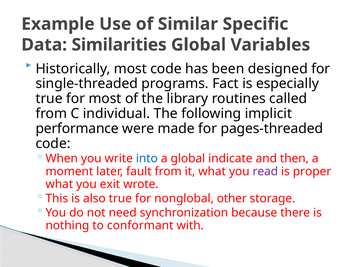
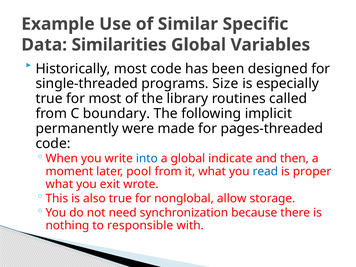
Fact: Fact -> Size (225, 84)
individual: individual -> boundary (116, 114)
performance: performance -> permanently (77, 129)
fault: fault -> pool (139, 171)
read colour: purple -> blue (265, 171)
other: other -> allow (232, 198)
conformant: conformant -> responsible (140, 225)
